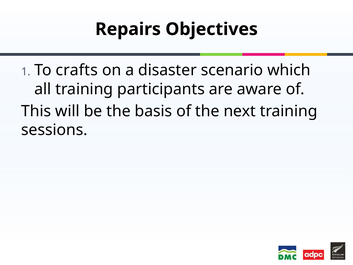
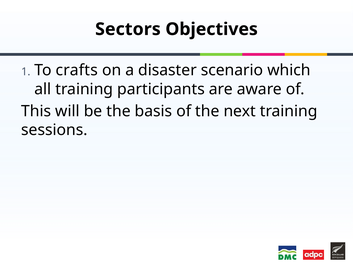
Repairs: Repairs -> Sectors (128, 29)
